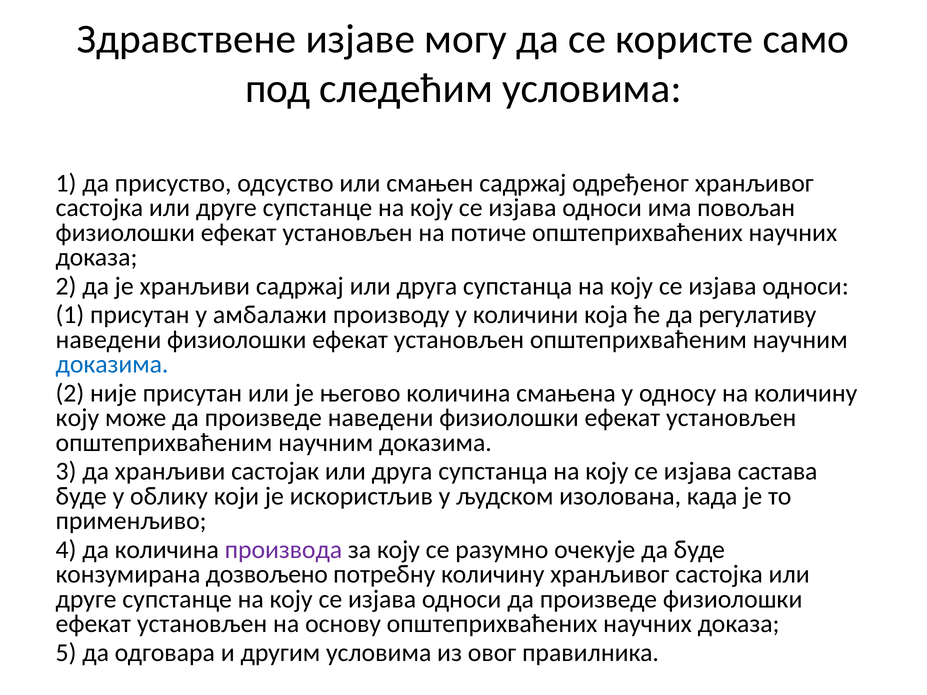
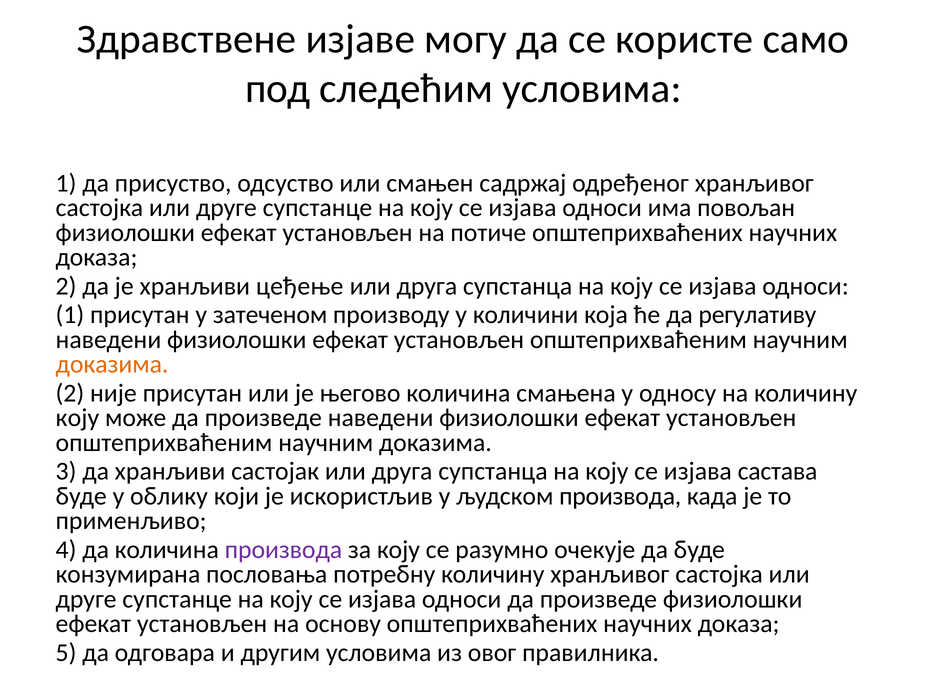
хранљиви садржај: садржај -> цеђење (300, 286)
амбалажи: амбалажи -> затеченом (270, 315)
доказима colour: blue -> orange (112, 364)
људском изолована: изолована -> производа (620, 496)
дозвољено: дозвољено -> пословања (267, 575)
